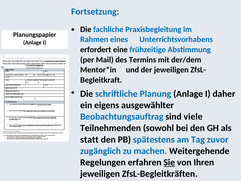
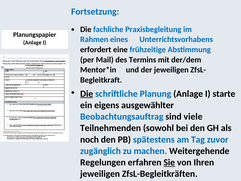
Die underline: none -> present (87, 94)
daher: daher -> starte (224, 94)
statt: statt -> noch (90, 139)
